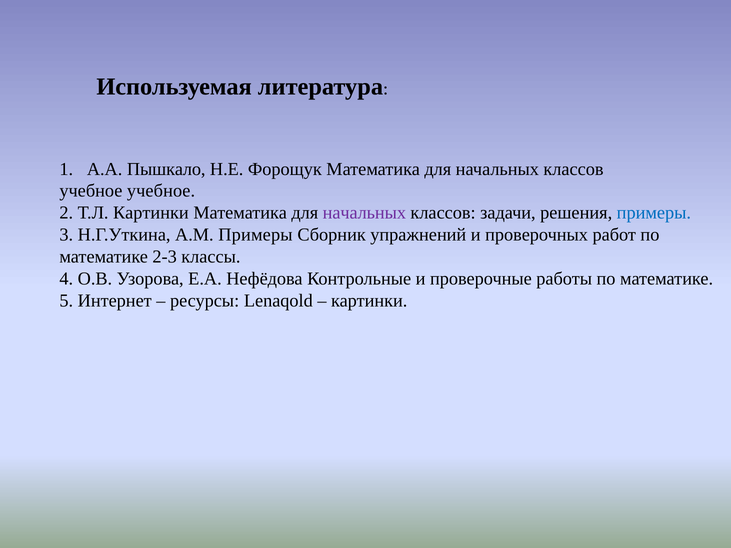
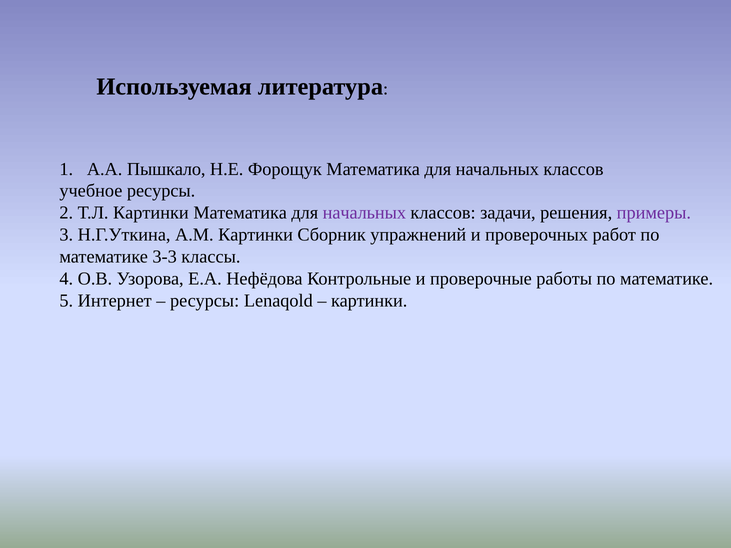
учебное учебное: учебное -> ресурсы (161, 191)
примеры colour: blue -> purple (654, 213)
А.М Примеры: Примеры -> Картинки (256, 235)
2-3: 2-3 -> 3-3 (165, 257)
